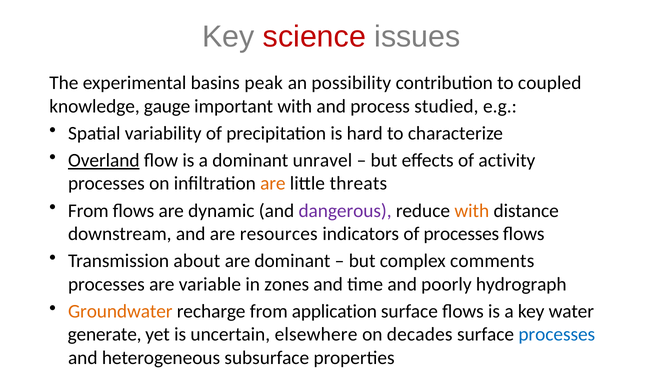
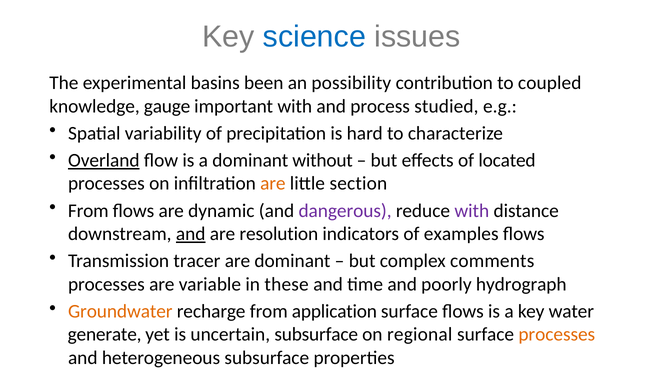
science colour: red -> blue (314, 37)
peak: peak -> been (264, 83)
unravel: unravel -> without (323, 160)
activity: activity -> located (507, 160)
threats: threats -> section (358, 184)
with colour: orange -> purple (472, 211)
and underline: none -> present (191, 234)
resources: resources -> resolution (279, 234)
of processes: processes -> examples (461, 234)
about: about -> tracer (197, 261)
zones: zones -> these (287, 284)
uncertain elsewhere: elsewhere -> subsurface (316, 334)
decades: decades -> regional (420, 334)
processes colour: blue -> orange (557, 334)
